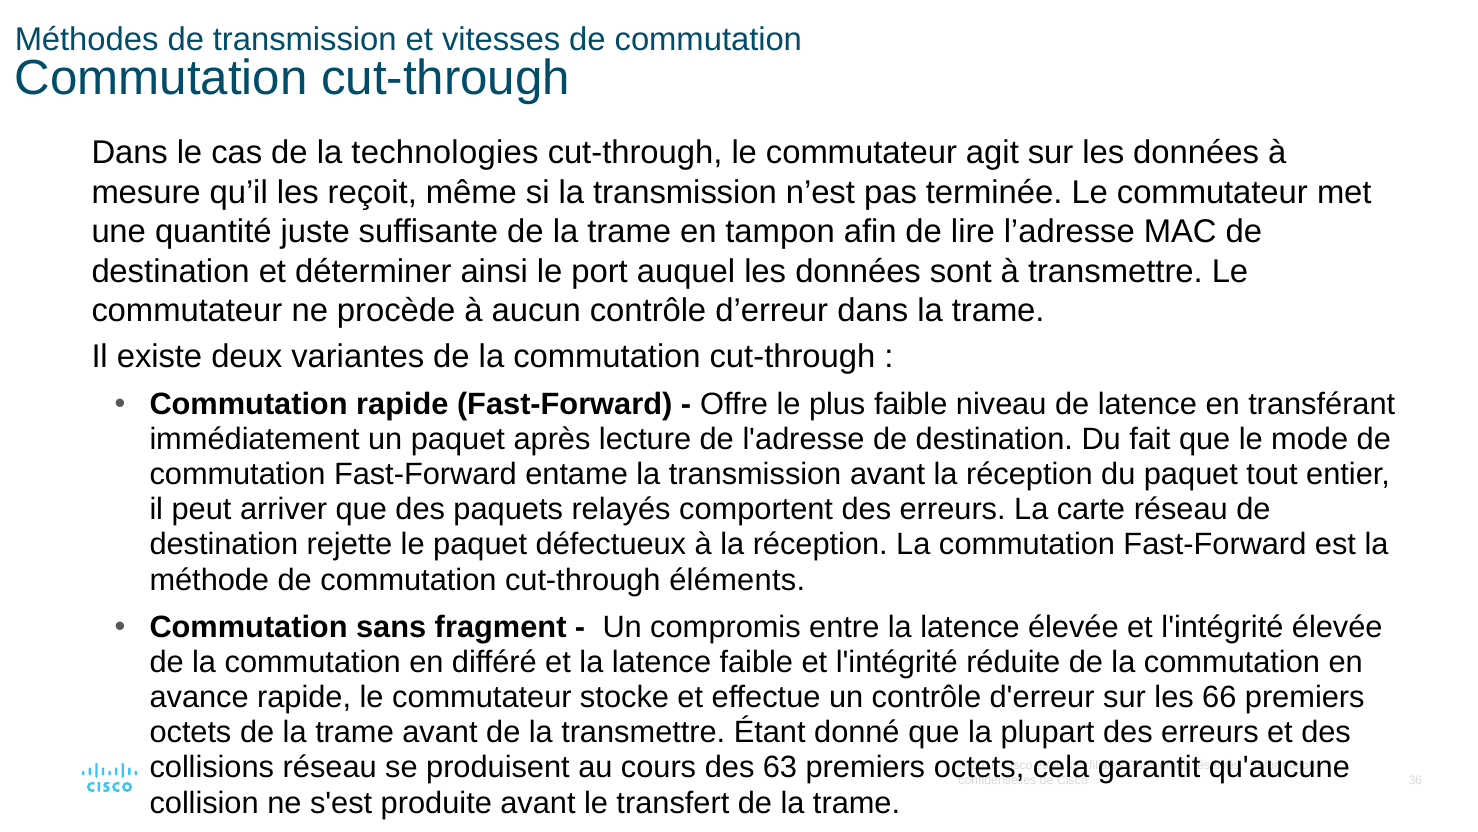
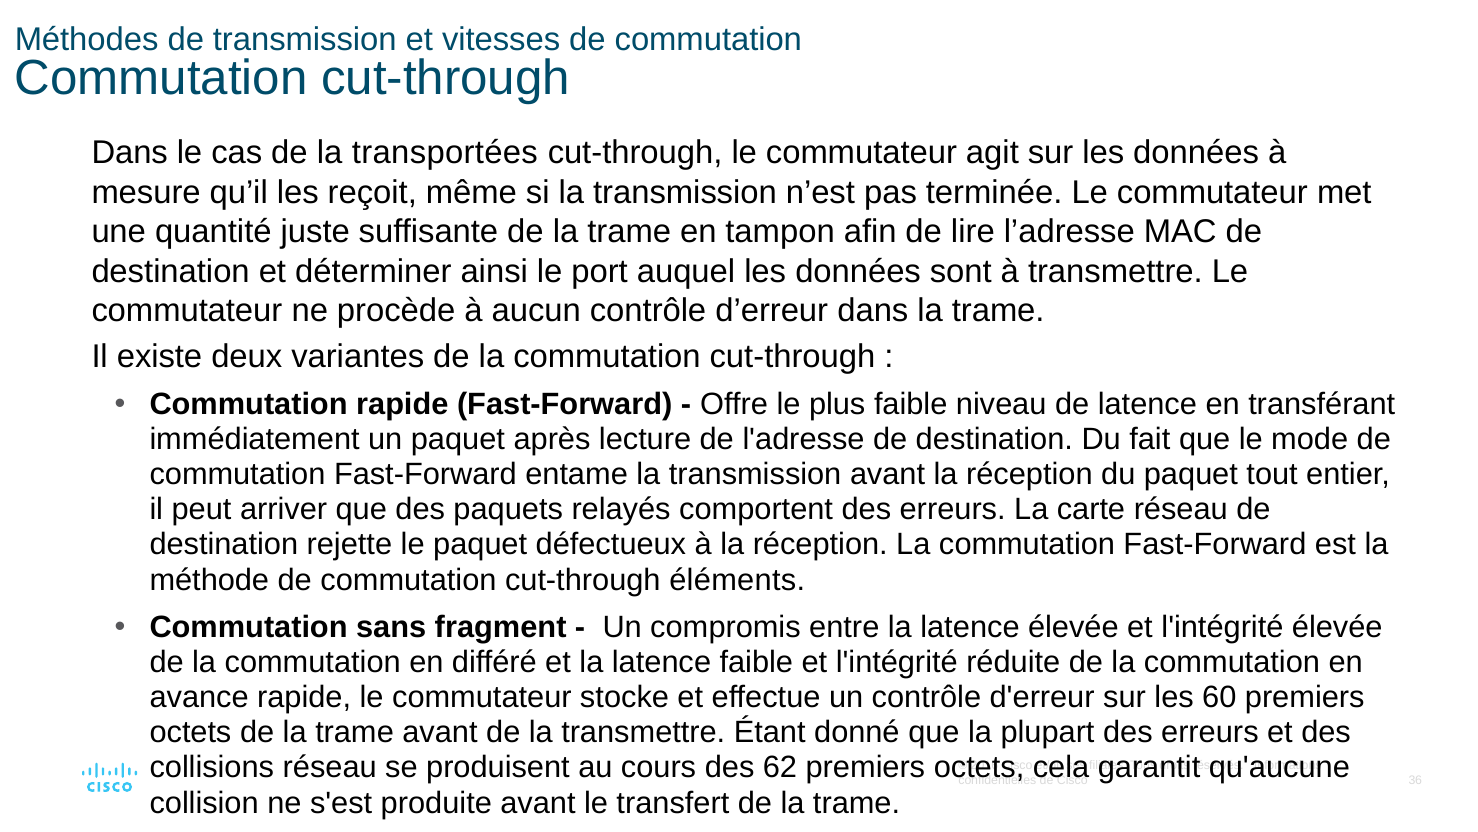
technologies: technologies -> transportées (445, 153)
66: 66 -> 60 (1219, 697)
63: 63 -> 62 (780, 767)
